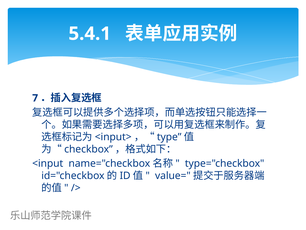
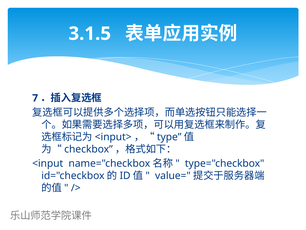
5.4.1: 5.4.1 -> 3.1.5 (90, 34)
